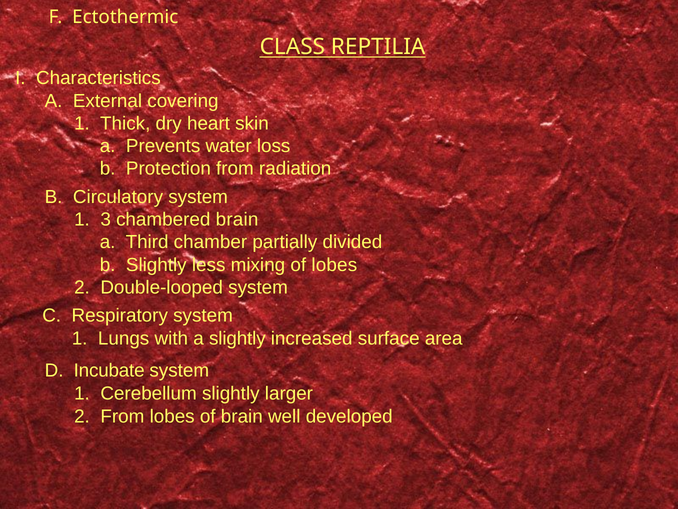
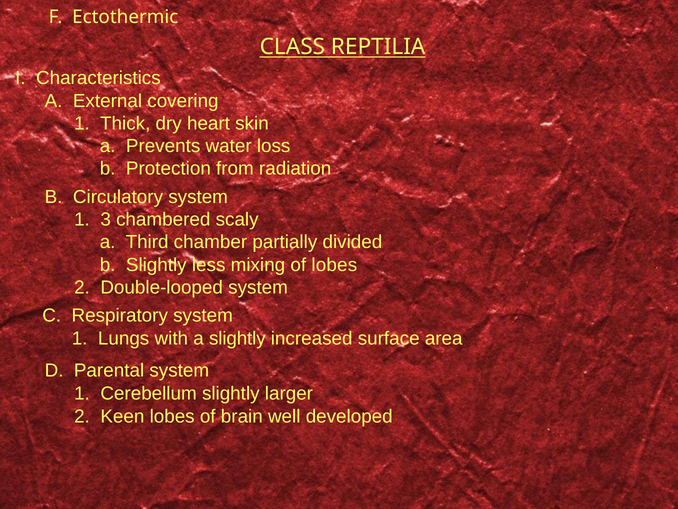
chambered brain: brain -> scaly (237, 219)
Incubate: Incubate -> Parental (109, 370)
2 From: From -> Keen (122, 416)
